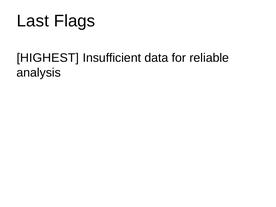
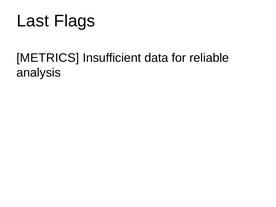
HIGHEST: HIGHEST -> METRICS (48, 58)
